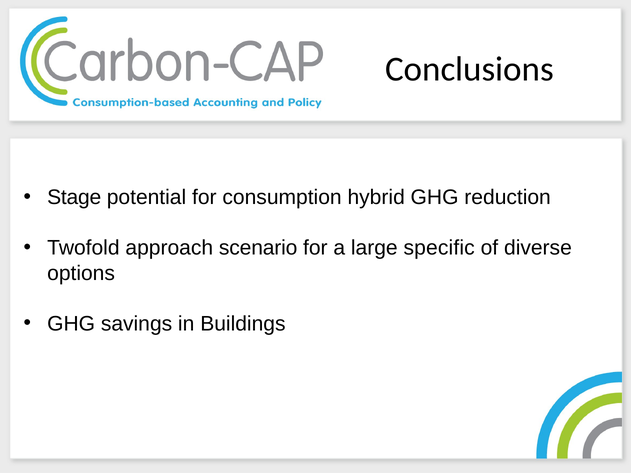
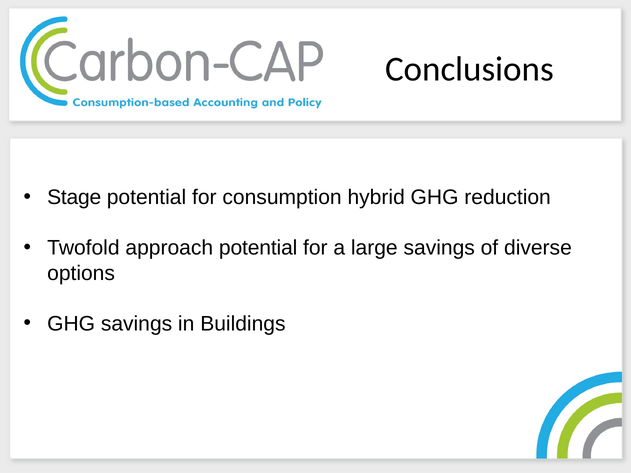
approach scenario: scenario -> potential (258, 248)
large specific: specific -> savings (439, 248)
